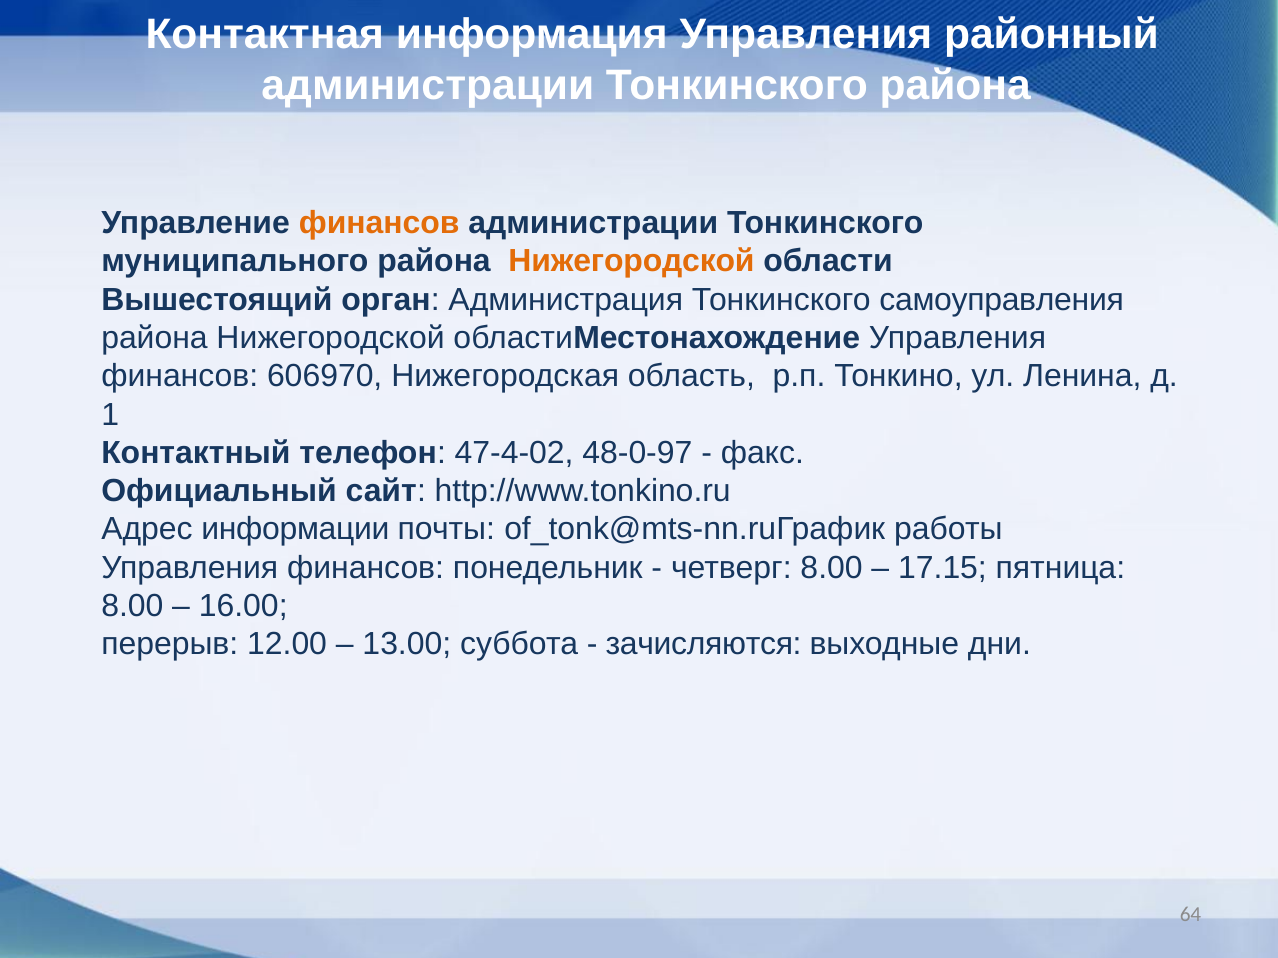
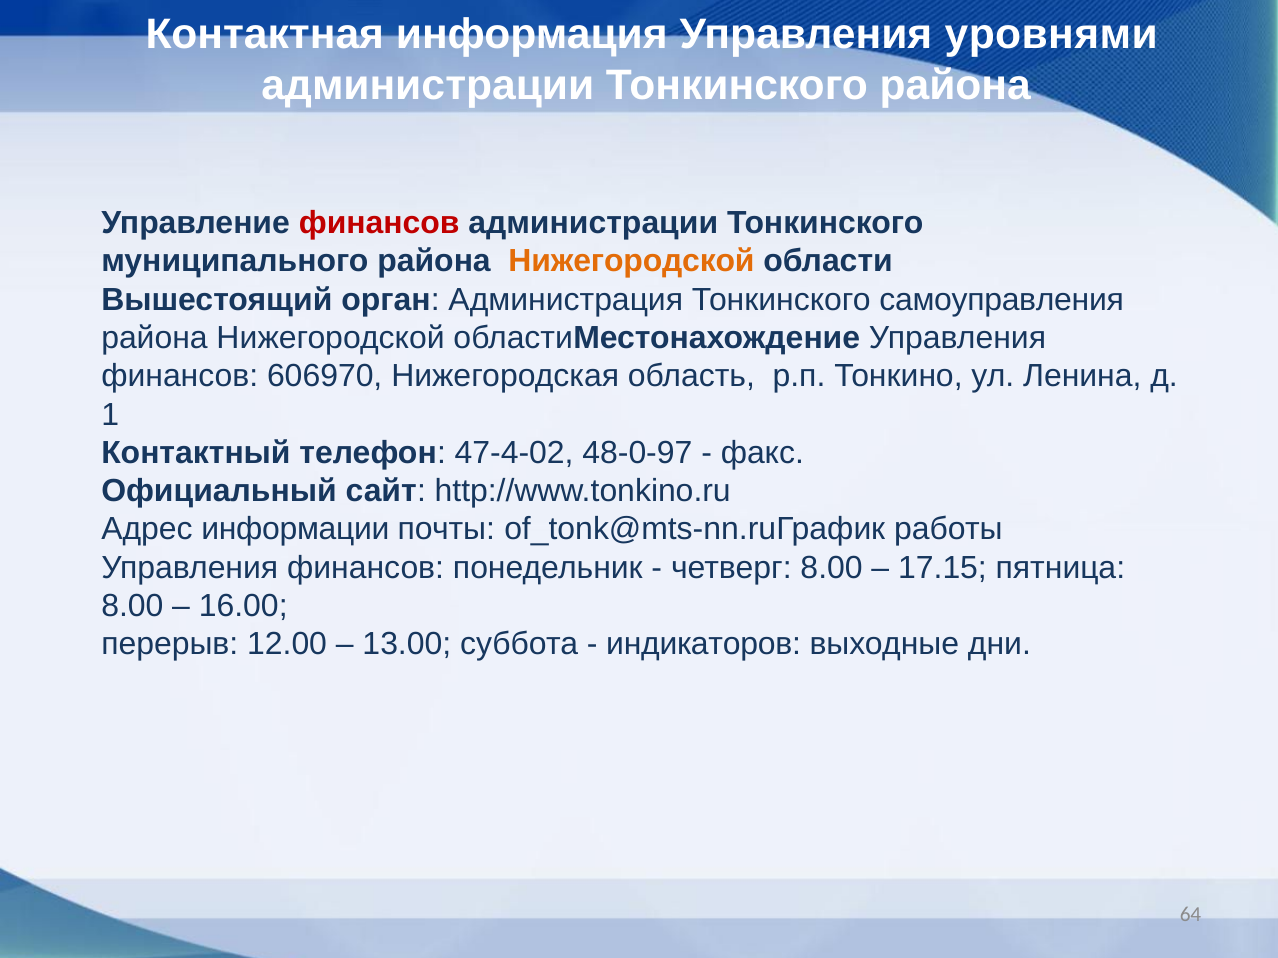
районный: районный -> уровнями (1051, 35)
финансов colour: orange -> red (379, 223)
зачисляются: зачисляются -> индикаторов (704, 645)
